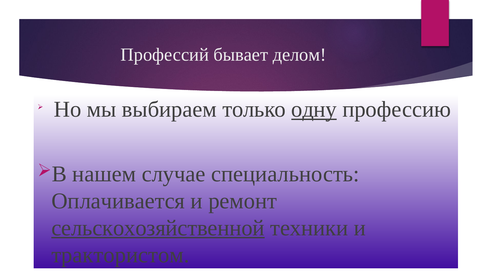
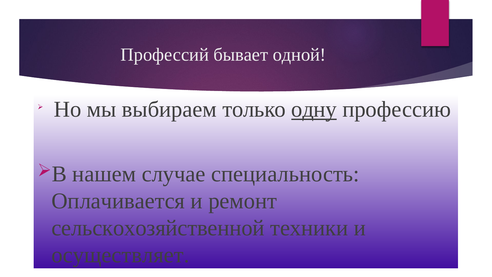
делом: делом -> одной (299, 55)
сельскохозяйственной underline: present -> none (158, 228)
трактористом: трактористом -> осуществляет (120, 255)
